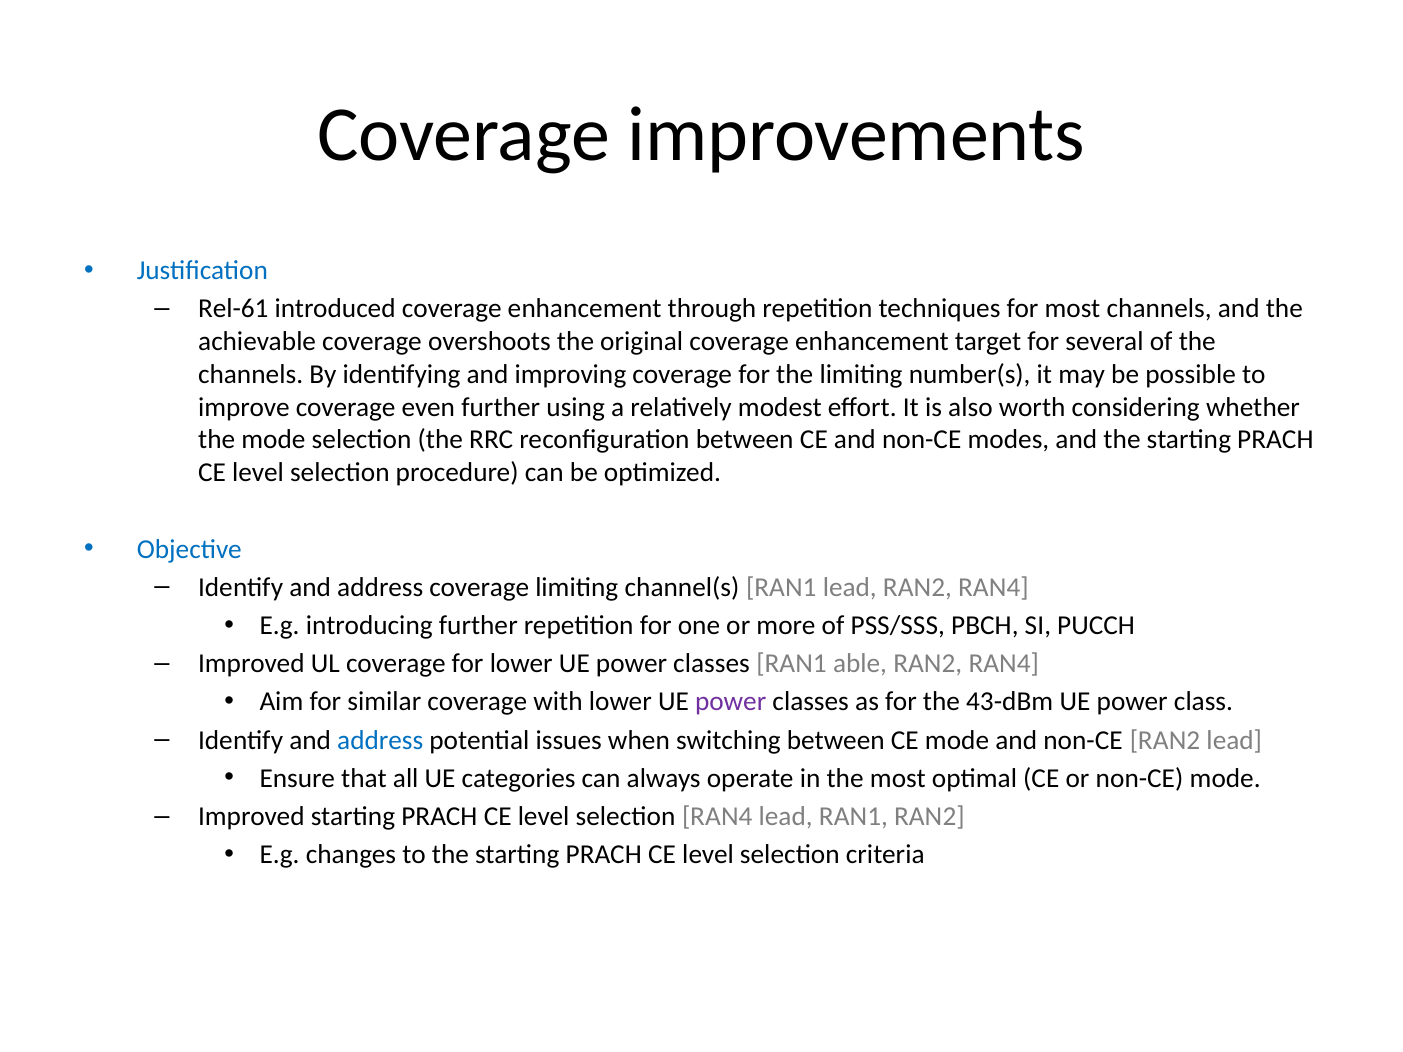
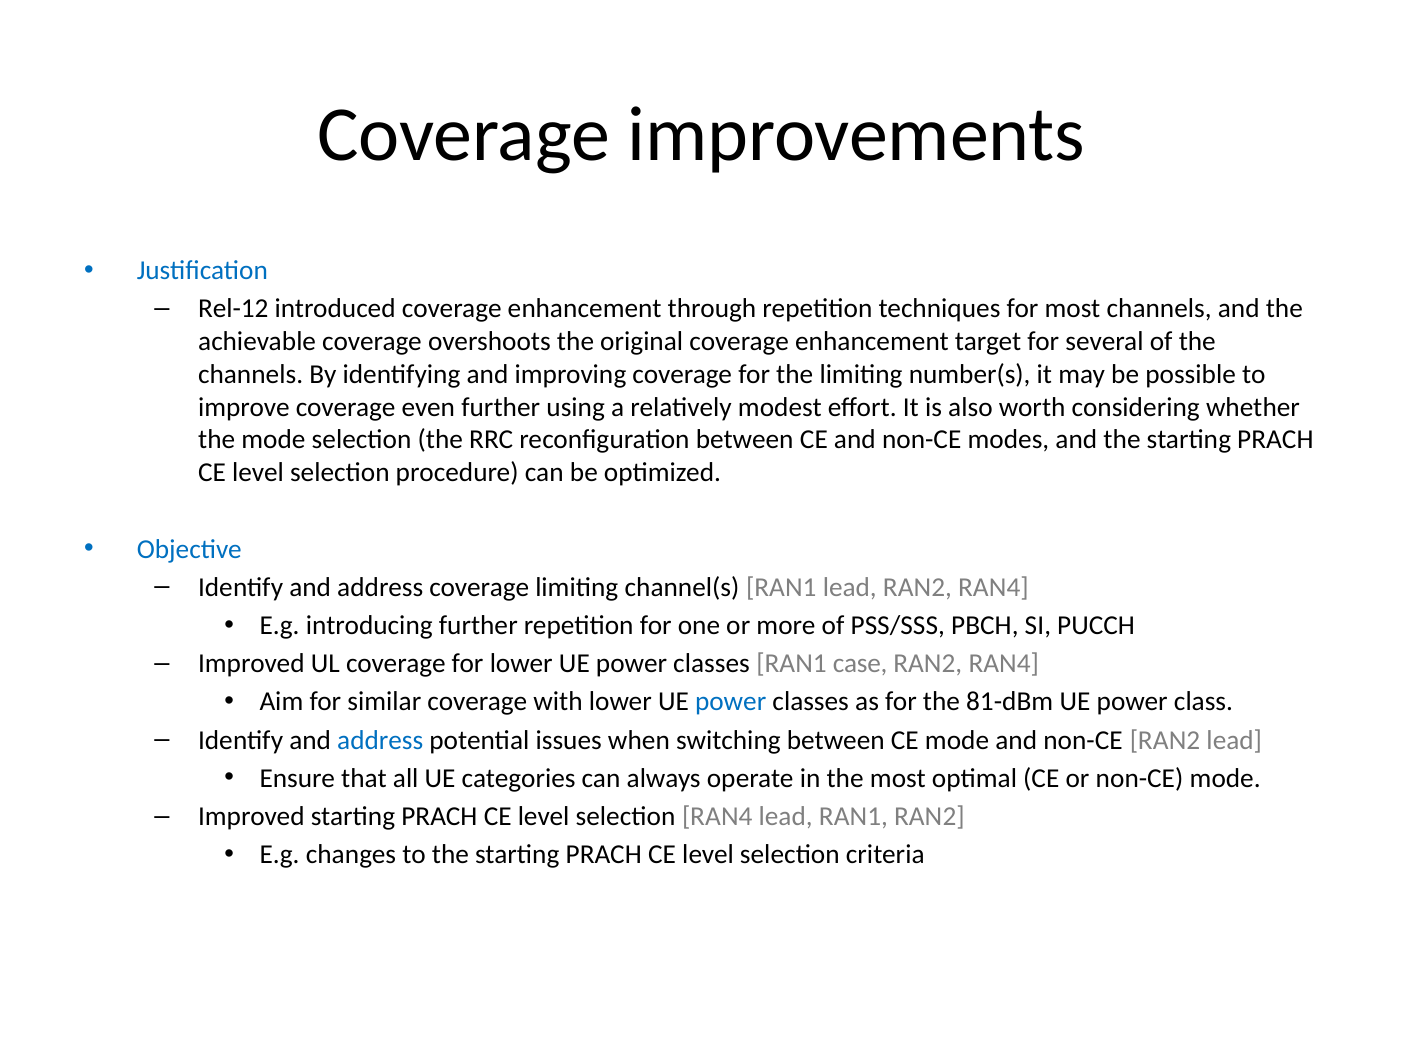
Rel-61: Rel-61 -> Rel-12 (233, 309)
able: able -> case (860, 664)
power colour: purple -> blue (731, 702)
43-dBm: 43-dBm -> 81-dBm (1010, 702)
